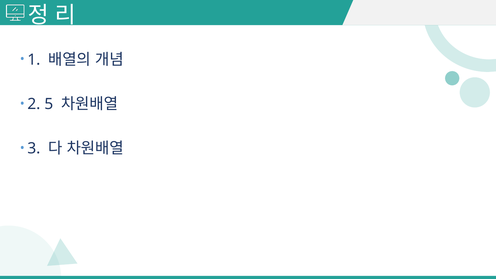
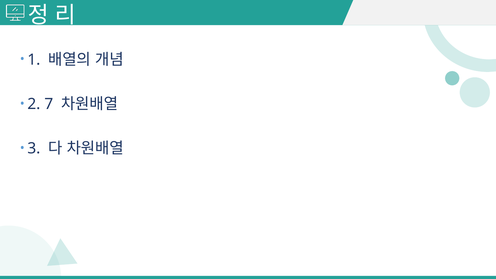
5: 5 -> 7 (49, 104)
